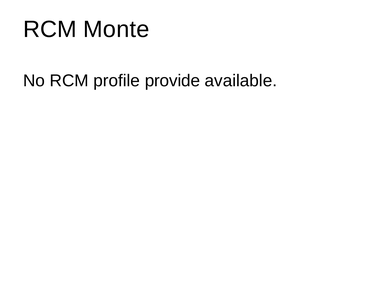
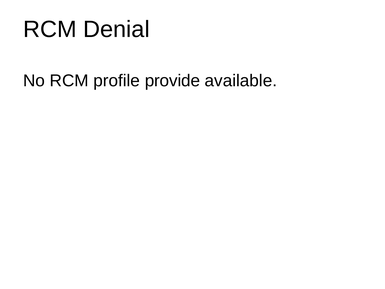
Monte: Monte -> Denial (116, 29)
